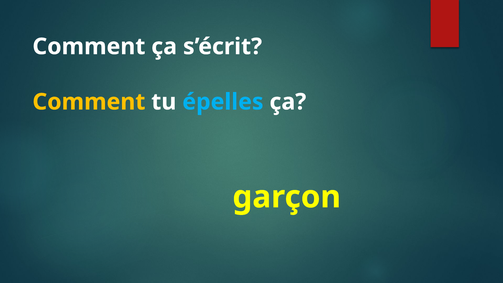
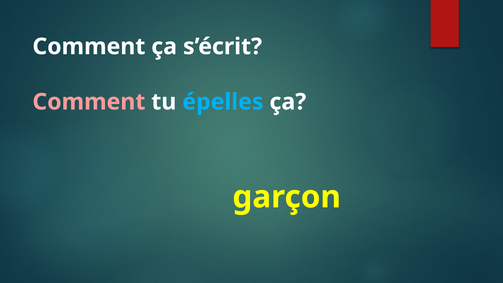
Comment colour: yellow -> pink (89, 102)
